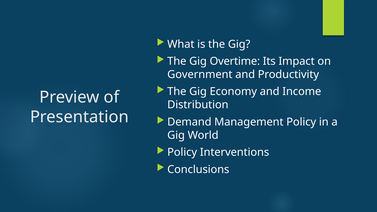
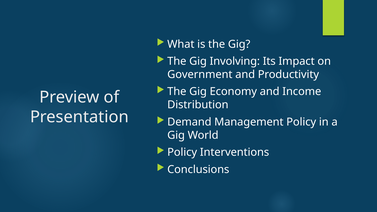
Overtime: Overtime -> Involving (235, 61)
